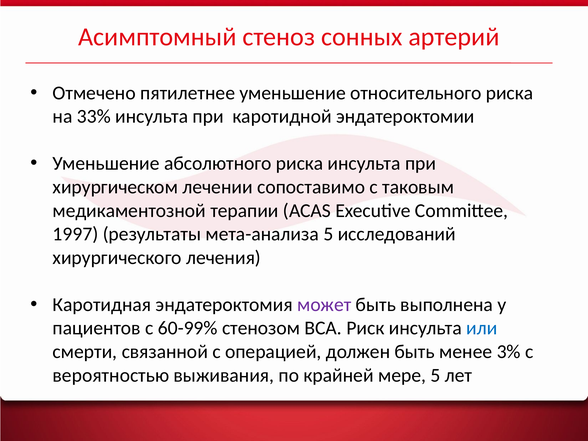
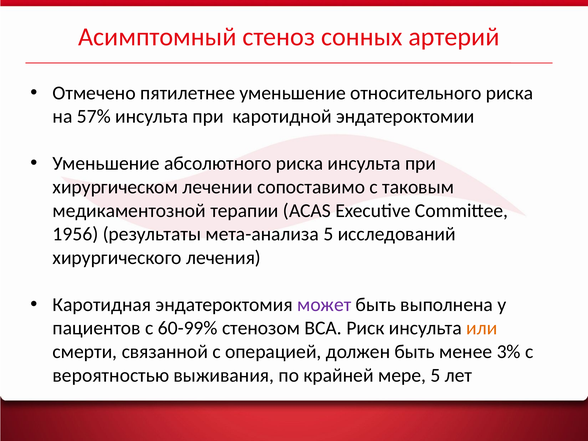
33%: 33% -> 57% (94, 116)
1997: 1997 -> 1956 (75, 234)
или colour: blue -> orange (482, 328)
